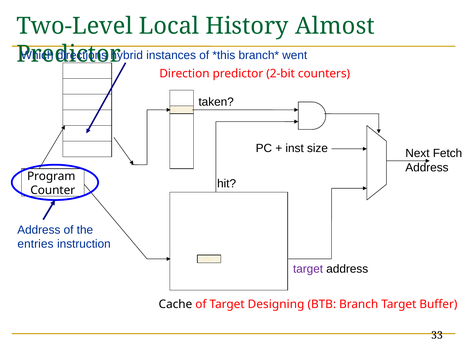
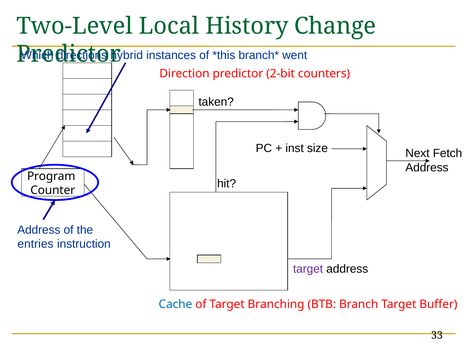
Almost: Almost -> Change (335, 26)
Cache colour: black -> blue (175, 305)
Designing: Designing -> Branching (276, 305)
